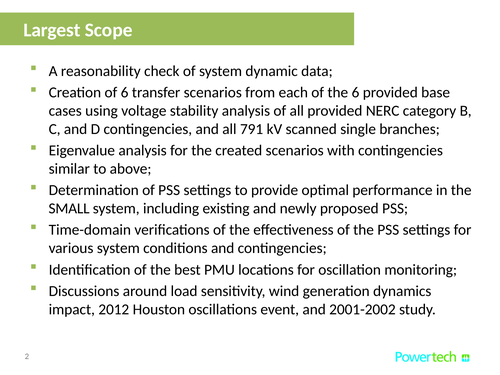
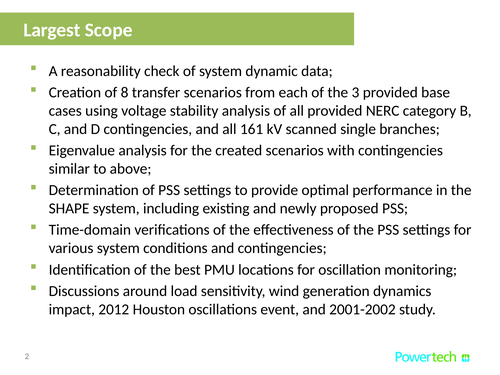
of 6: 6 -> 8 (125, 92)
the 6: 6 -> 3 (355, 92)
791: 791 -> 161 (252, 129)
SMALL: SMALL -> SHAPE (69, 209)
